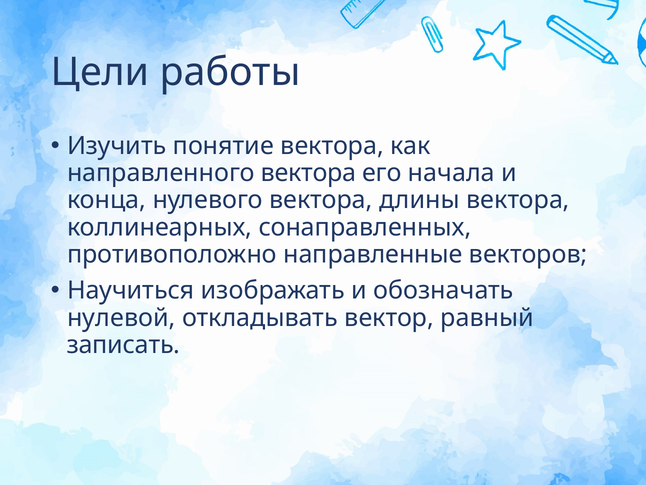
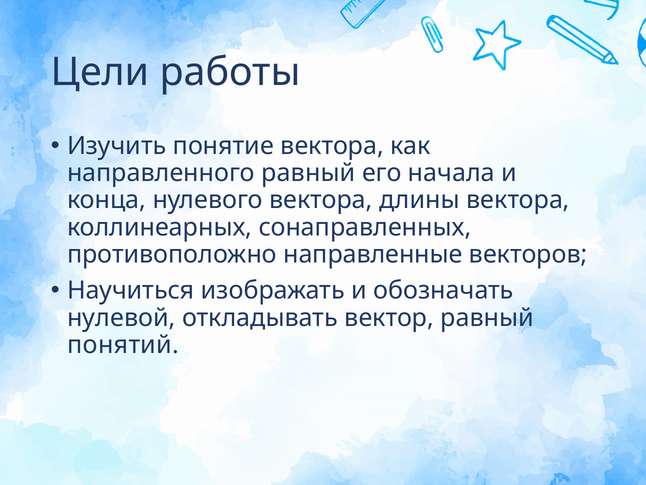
направленного вектора: вектора -> равный (308, 173)
записать: записать -> понятий (123, 345)
